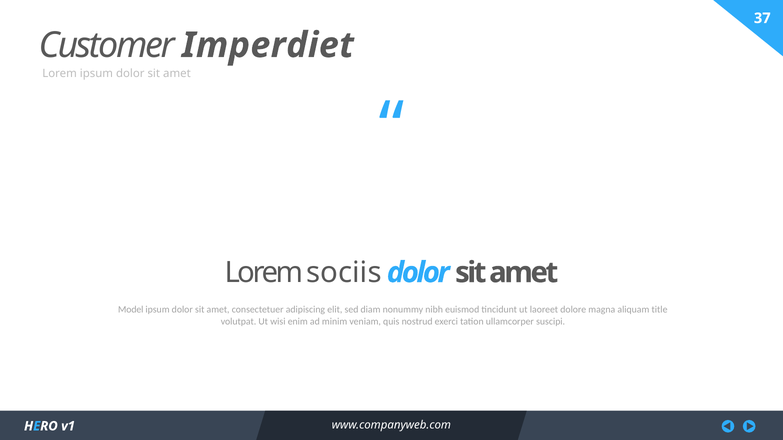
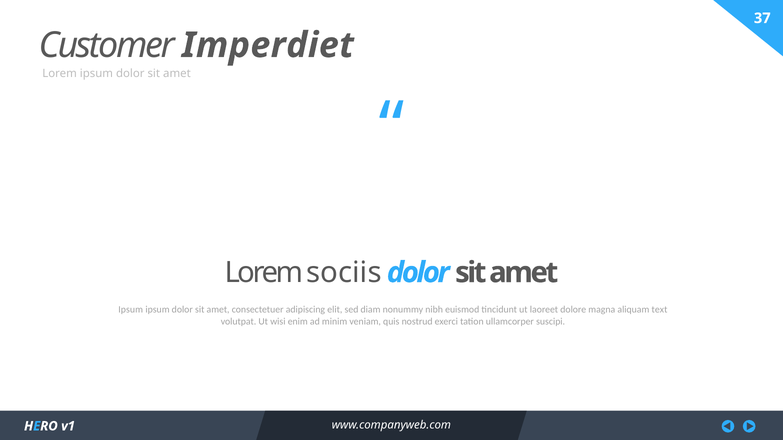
Model: Model -> Ipsum (131, 310)
title: title -> text (659, 310)
